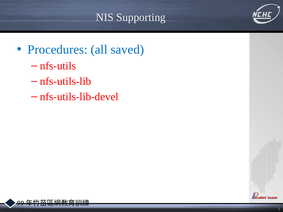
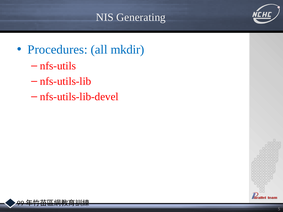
Supporting: Supporting -> Generating (141, 17)
saved: saved -> mkdir (127, 50)
